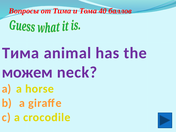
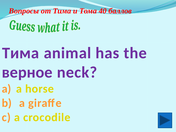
можем: можем -> верное (27, 72)
